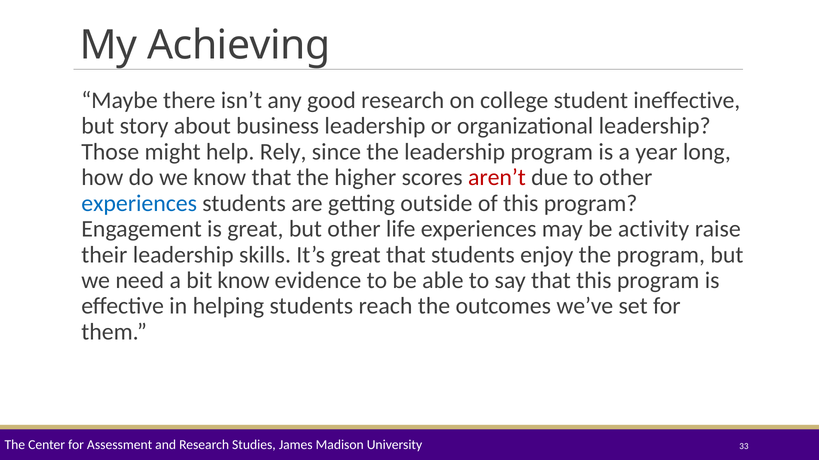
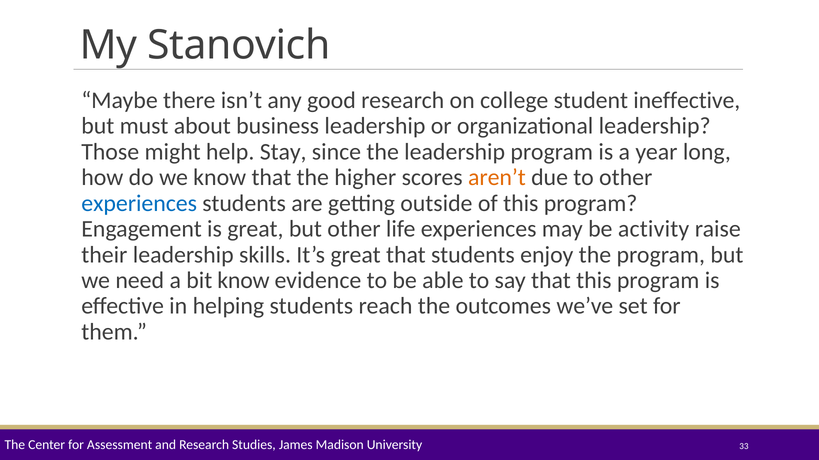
Achieving: Achieving -> Stanovich (239, 45)
story: story -> must (144, 126)
Rely: Rely -> Stay (283, 152)
aren’t colour: red -> orange (497, 178)
